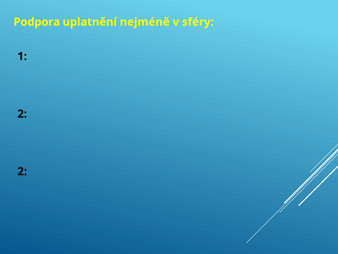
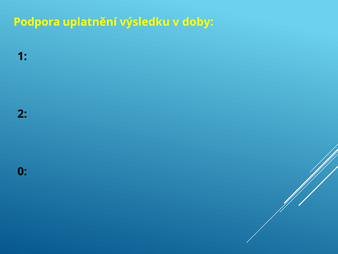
nejméně: nejméně -> výsledku (145, 22)
sféry: sféry -> doby (198, 22)
2: 2 -> 0 (22, 171)
